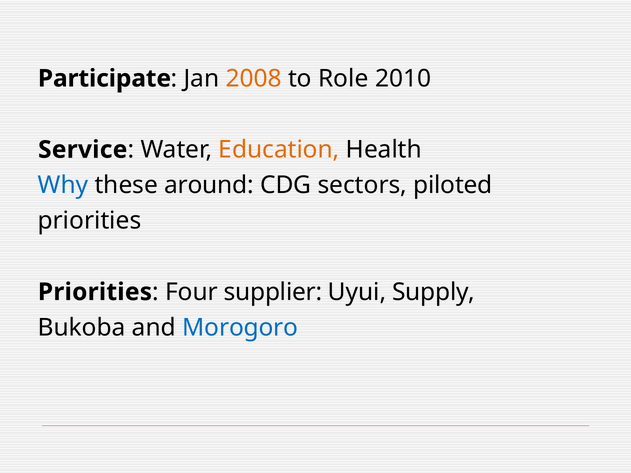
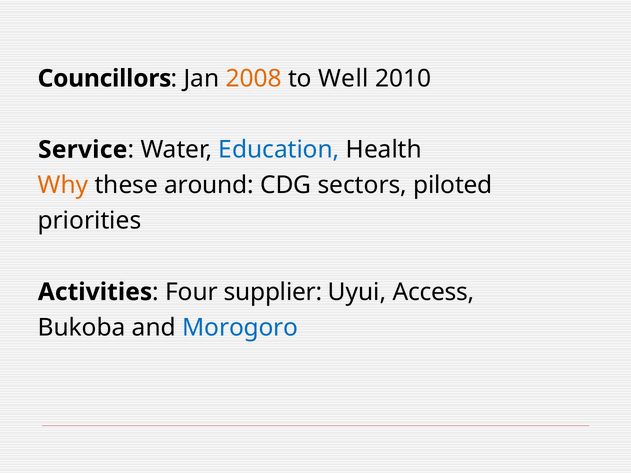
Participate: Participate -> Councillors (105, 79)
Role: Role -> Well (343, 79)
Education colour: orange -> blue (279, 150)
Why colour: blue -> orange (63, 185)
Priorities: Priorities -> Activities (95, 292)
Supply: Supply -> Access (434, 292)
